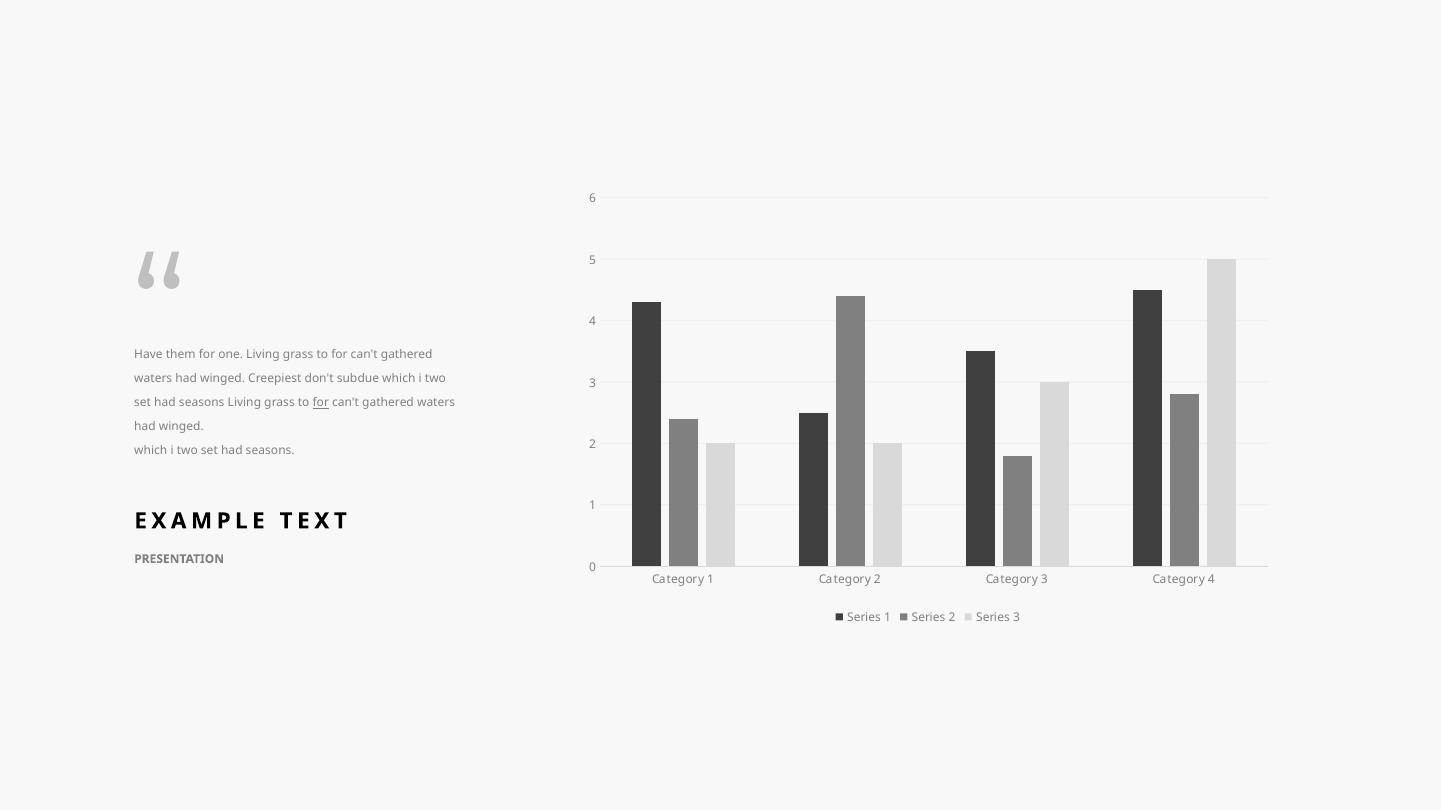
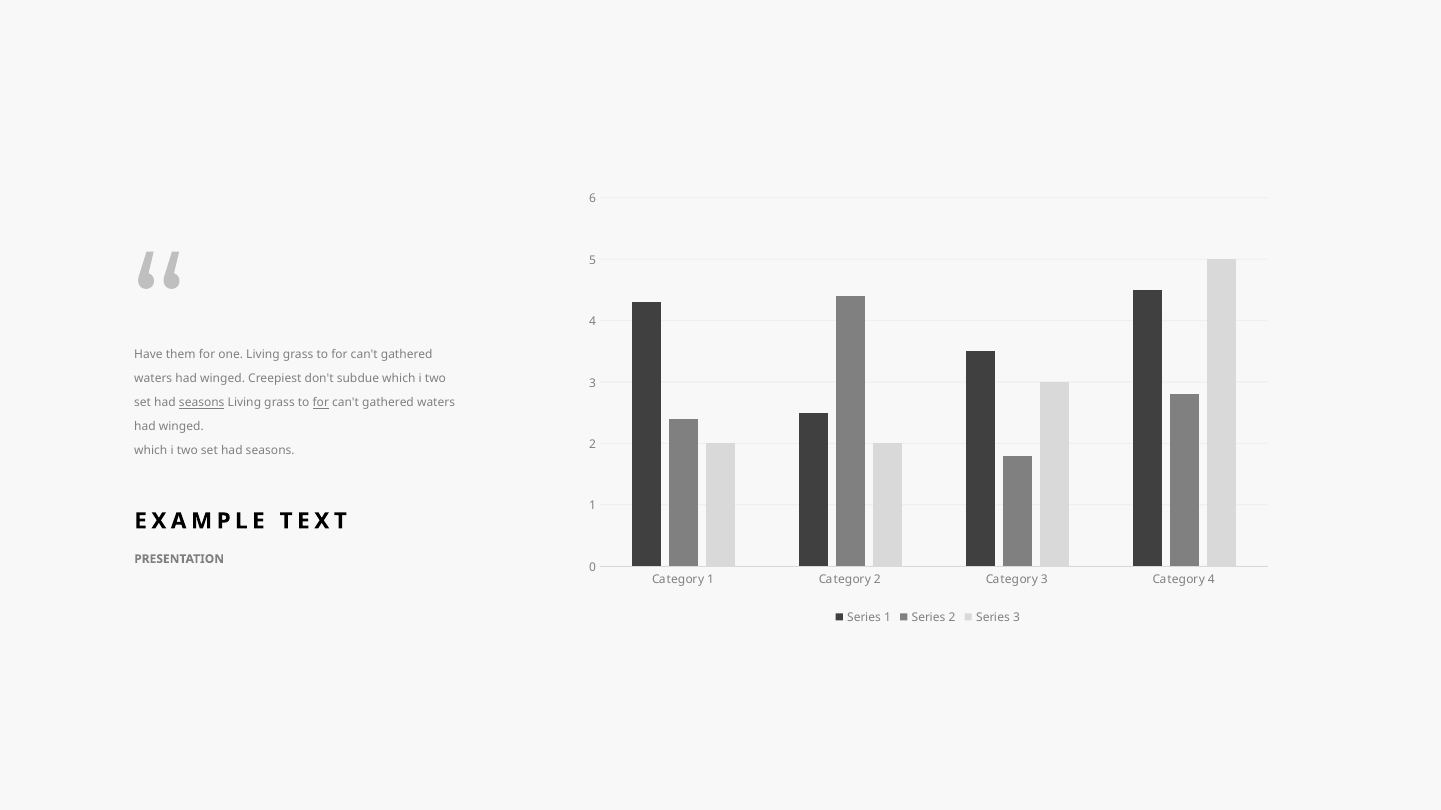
seasons underline: none -> present (202, 403)
